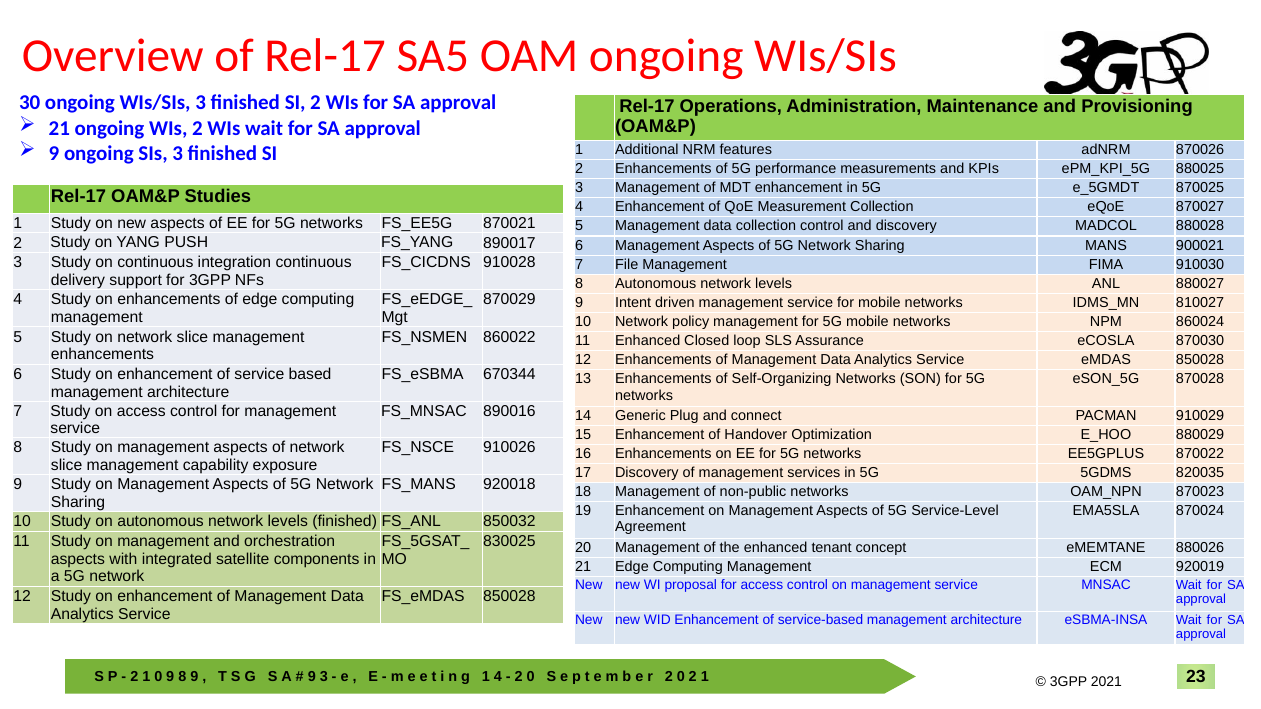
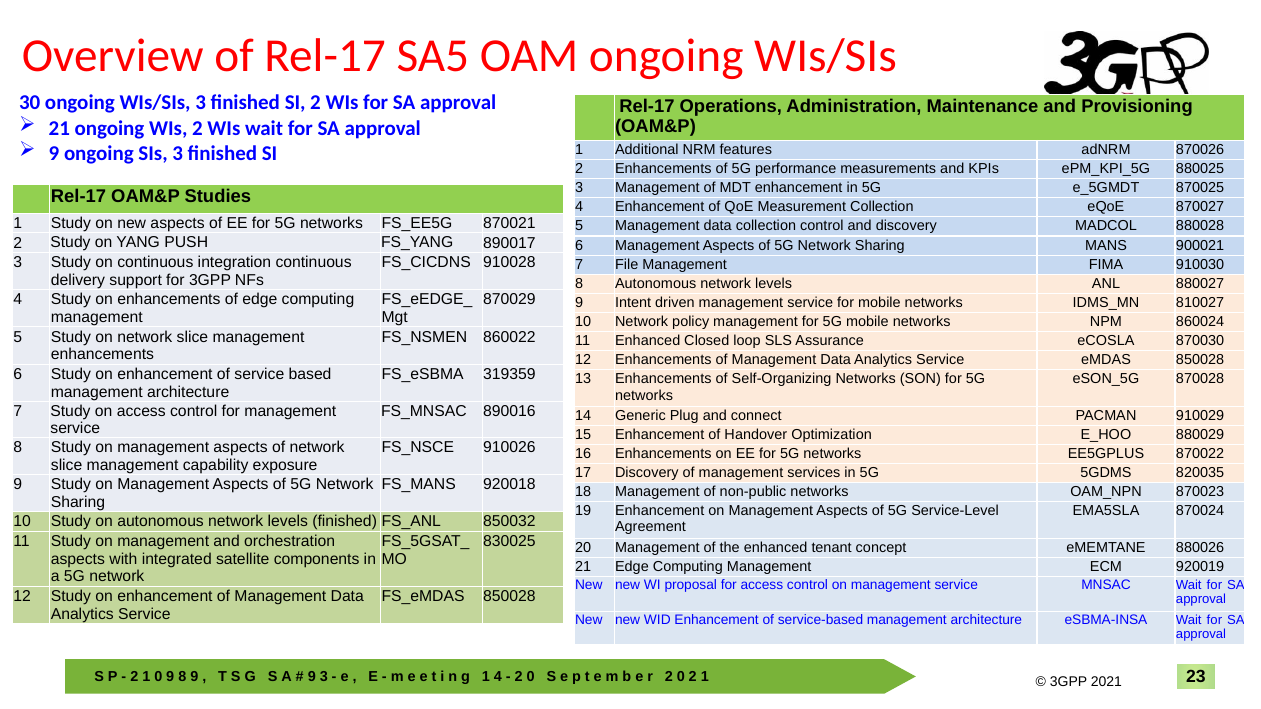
670344: 670344 -> 319359 (509, 374)
